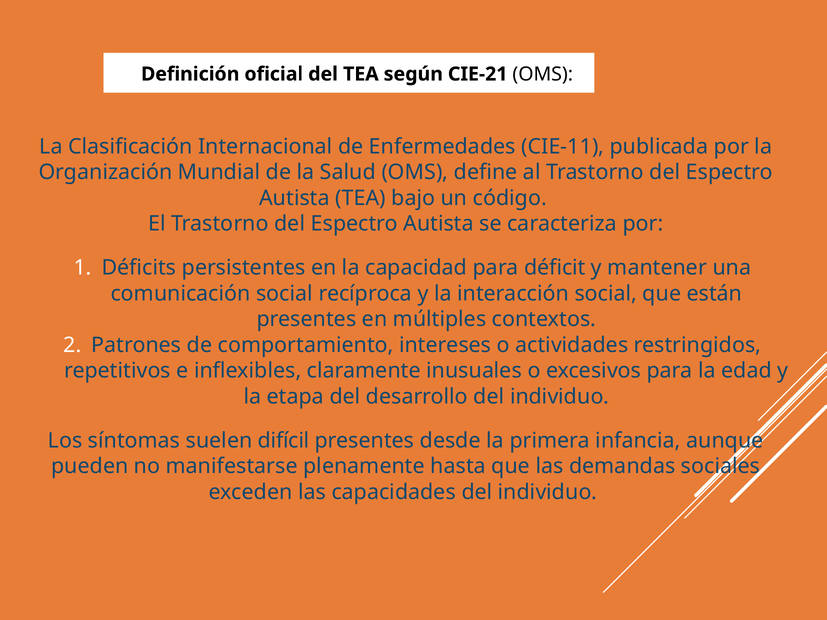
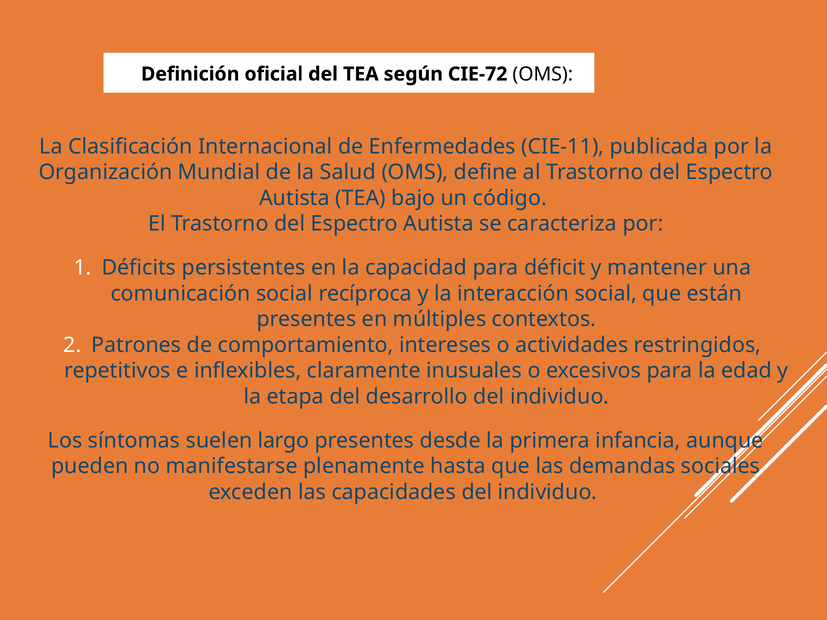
CIE-21: CIE-21 -> CIE-72 (478, 74)
difícil: difícil -> largo (284, 441)
